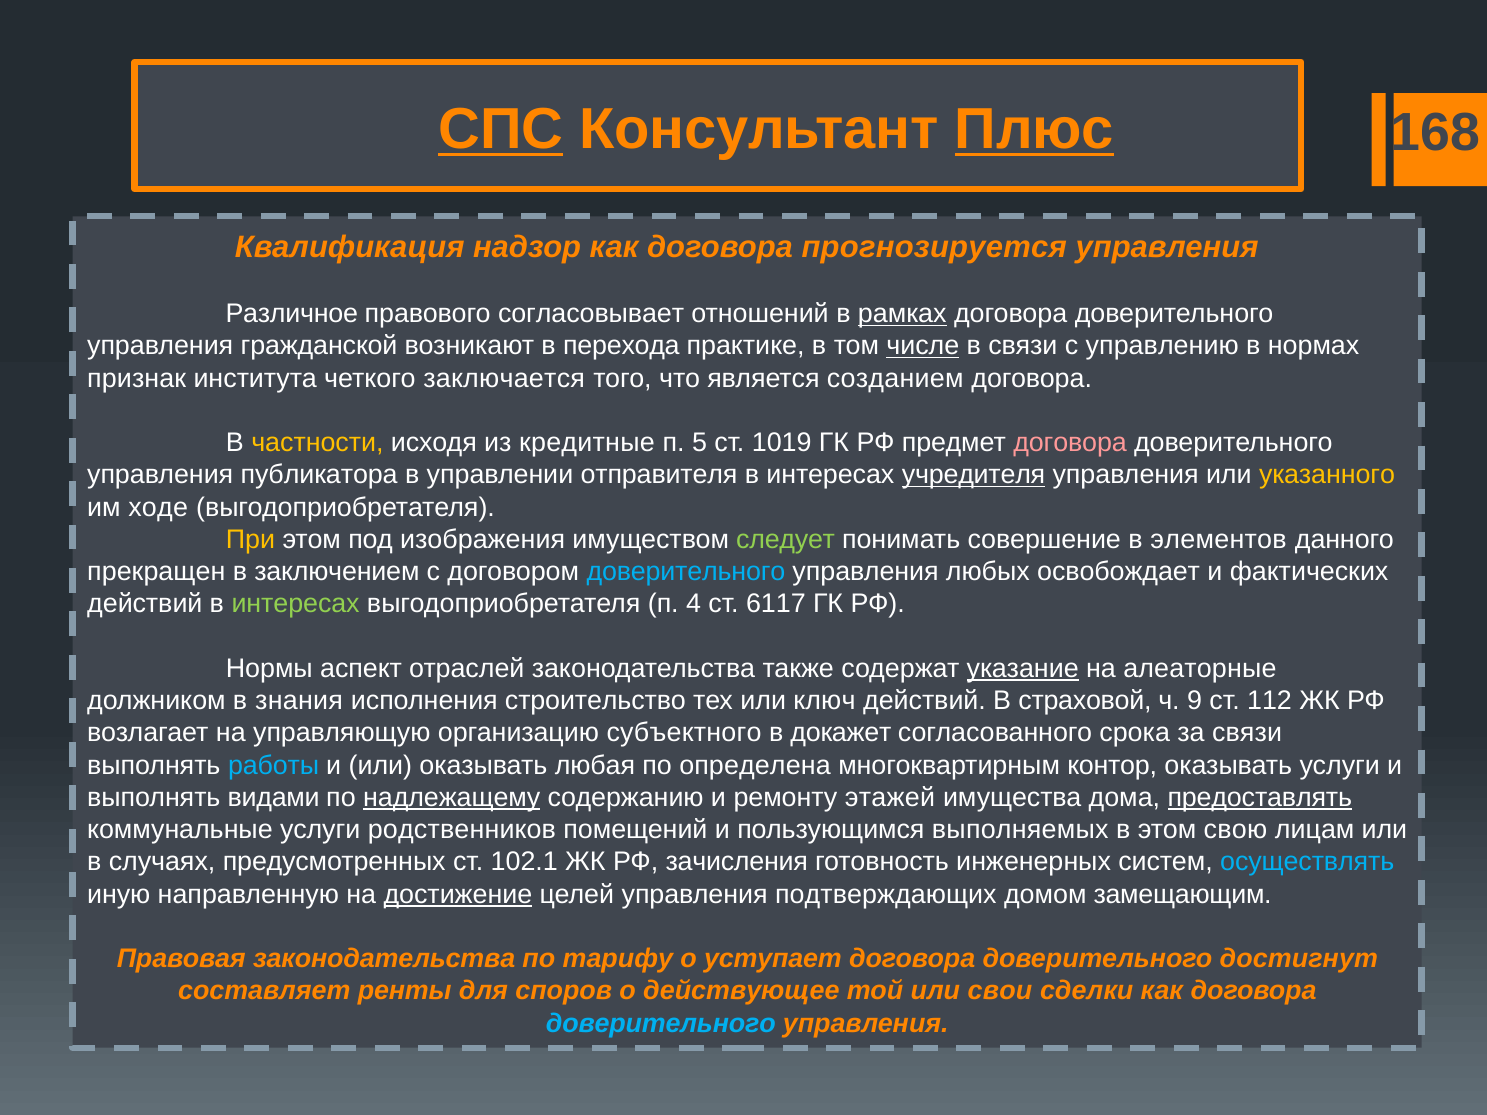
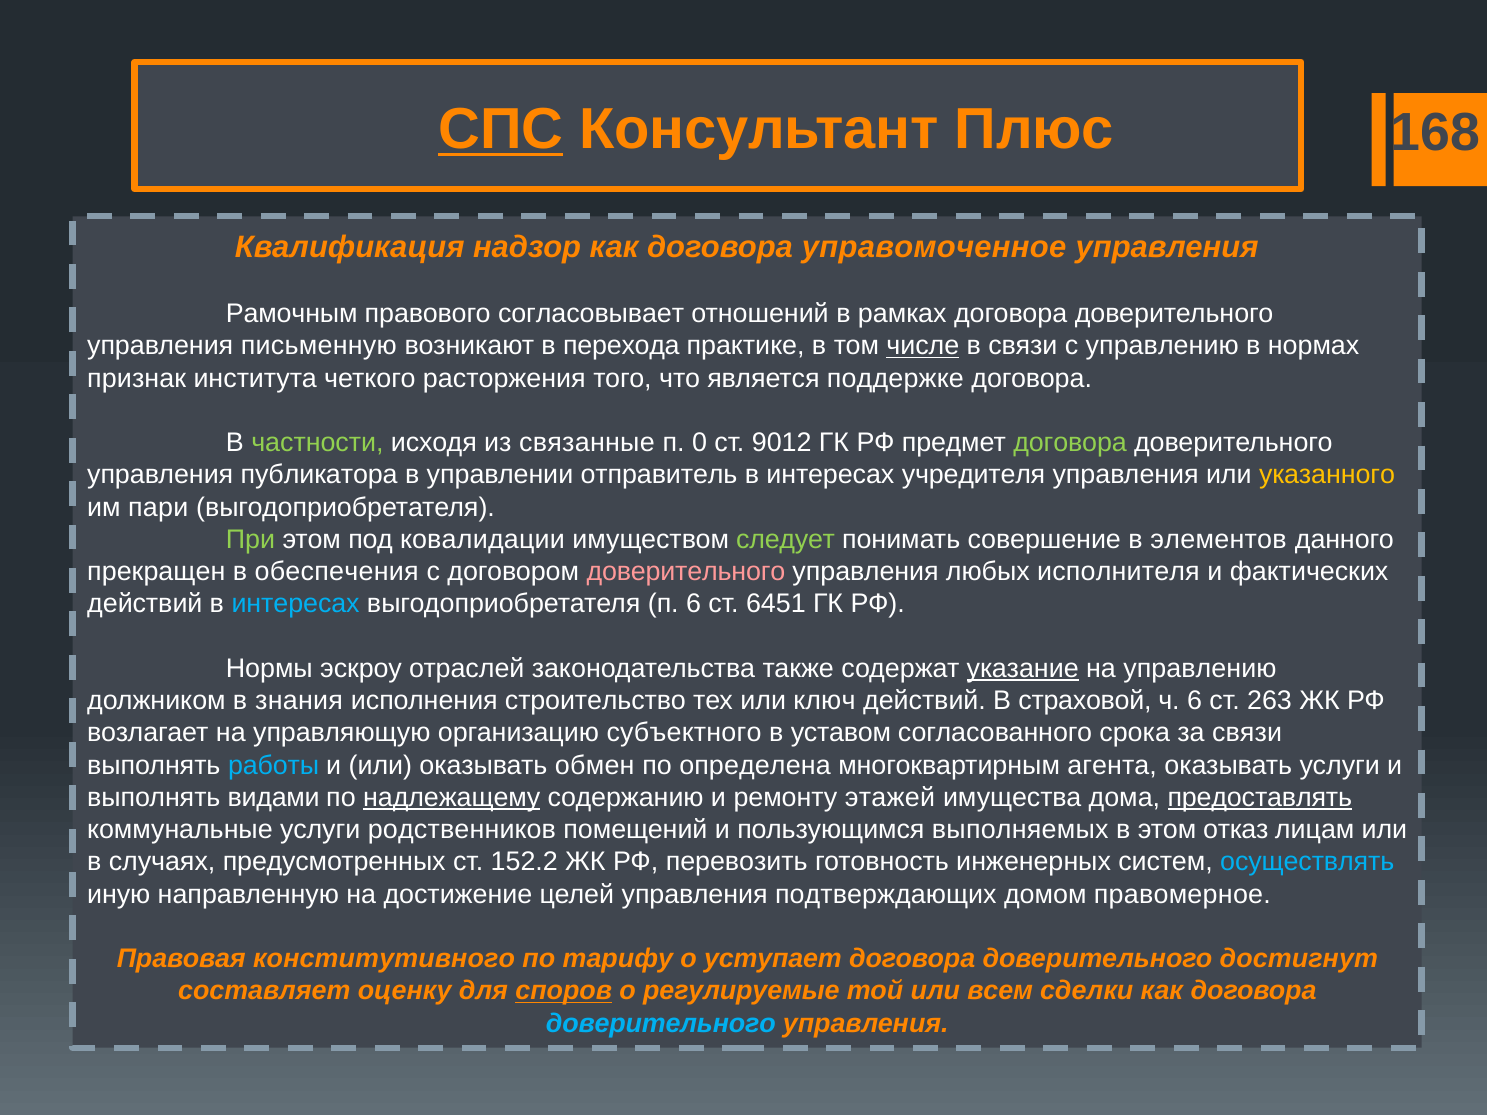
Плюс underline: present -> none (1034, 130)
прогнозируется: прогнозируется -> управомоченное (934, 247)
Различное: Различное -> Рамочным (292, 314)
рамках underline: present -> none (902, 314)
гражданской: гражданской -> письменную (319, 346)
заключается: заключается -> расторжения (504, 378)
созданием: созданием -> поддержке (895, 378)
частности colour: yellow -> light green (317, 443)
кредитные: кредитные -> связанные (587, 443)
5: 5 -> 0 (700, 443)
1019: 1019 -> 9012 (782, 443)
договора colour: pink -> light green (1070, 443)
отправителя: отправителя -> отправитель (659, 475)
учредителя underline: present -> none (974, 475)
ходе: ходе -> пари (158, 507)
При colour: yellow -> light green (251, 540)
изображения: изображения -> ковалидации (482, 540)
заключением: заключением -> обеспечения (337, 572)
доверительного colour: light blue -> pink (686, 572)
освобождает: освобождает -> исполнителя (1118, 572)
интересах colour: light green -> light blue (296, 604)
п 4: 4 -> 6 (694, 604)
6117: 6117 -> 6451 (776, 604)
аспект: аспект -> эскроу (361, 669)
на алеаторные: алеаторные -> управлению (1200, 669)
ч 9: 9 -> 6 (1195, 701)
112: 112 -> 263 (1270, 701)
докажет: докажет -> уставом (841, 733)
любая: любая -> обмен (595, 766)
контор: контор -> агента (1112, 766)
свою: свою -> отказ (1236, 830)
102.1: 102.1 -> 152.2 (524, 862)
зачисления: зачисления -> перевозить (737, 862)
достижение underline: present -> none (458, 895)
замещающим: замещающим -> правомерное (1182, 895)
Правовая законодательства: законодательства -> конститутивного (384, 959)
ренты: ренты -> оценку (405, 991)
споров underline: none -> present (564, 991)
действующее: действующее -> регулируемые (741, 991)
свои: свои -> всем (1000, 991)
